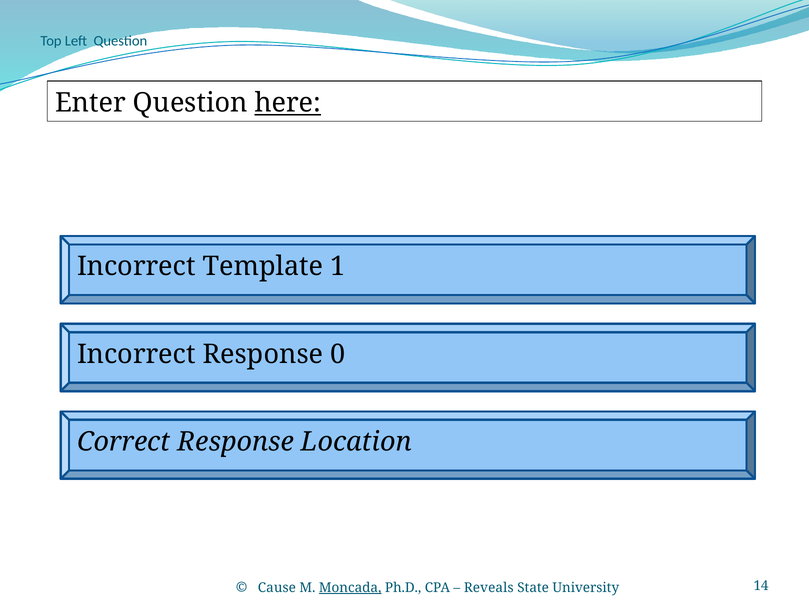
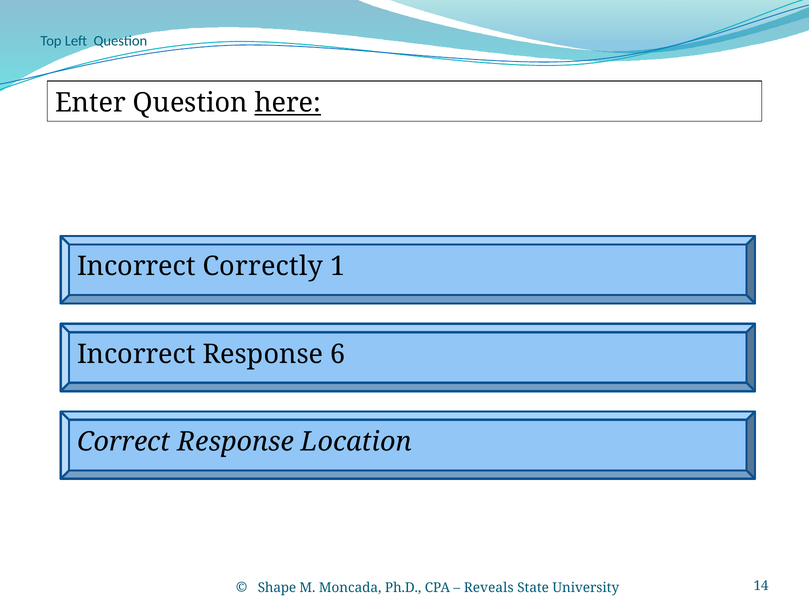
Template: Template -> Correctly (263, 266)
0: 0 -> 6 (338, 354)
Cause: Cause -> Shape (277, 587)
Moncada underline: present -> none (350, 587)
